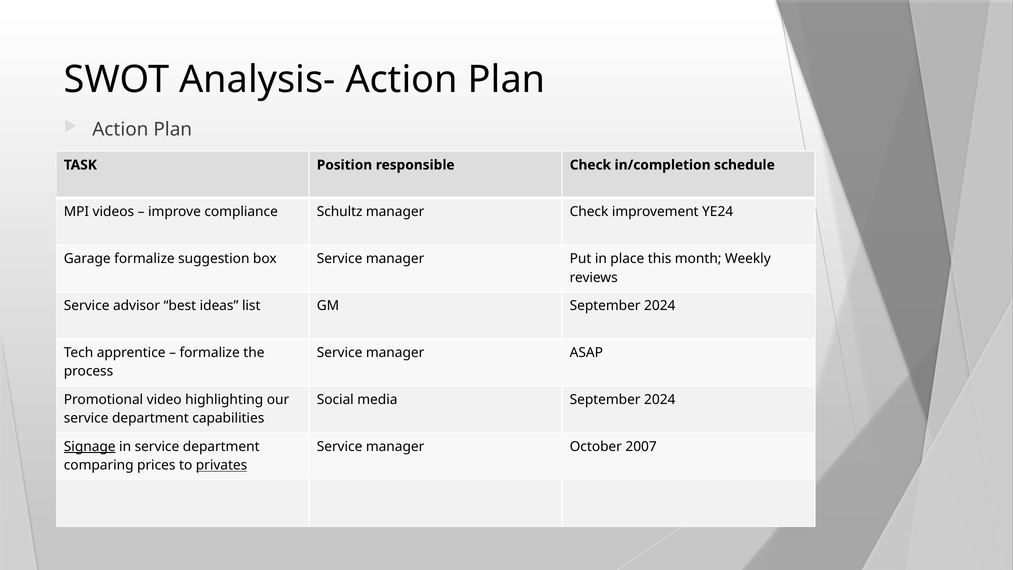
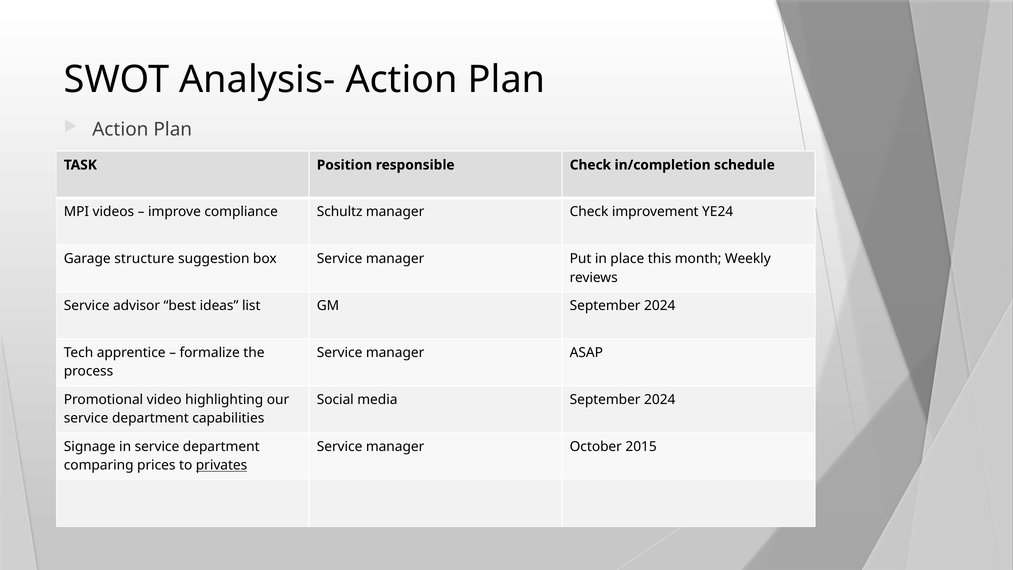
Garage formalize: formalize -> structure (144, 259)
Signage underline: present -> none (90, 447)
2007: 2007 -> 2015 (641, 447)
